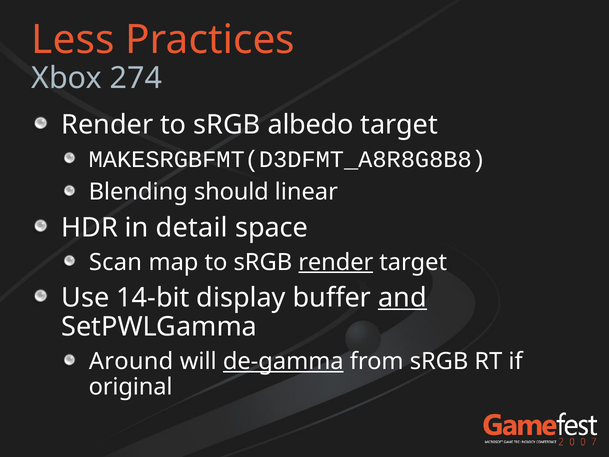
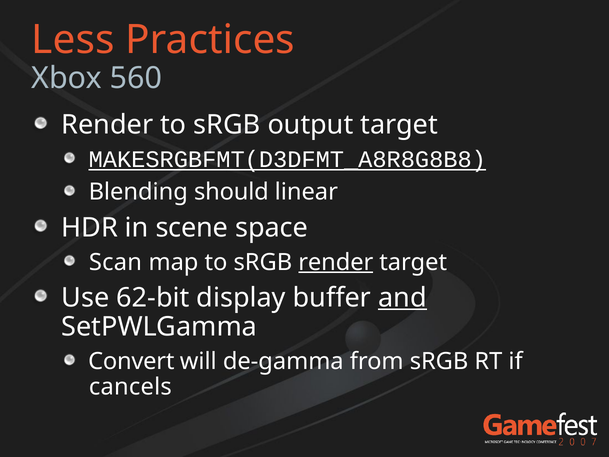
274: 274 -> 560 (136, 78)
albedo: albedo -> output (310, 125)
MAKESRGBFMT(D3DFMT_A8R8G8B8 underline: none -> present (287, 159)
detail: detail -> scene (192, 228)
14-bit: 14-bit -> 62-bit (153, 298)
Around: Around -> Convert (131, 361)
de-gamma underline: present -> none (283, 361)
original: original -> cancels (130, 387)
